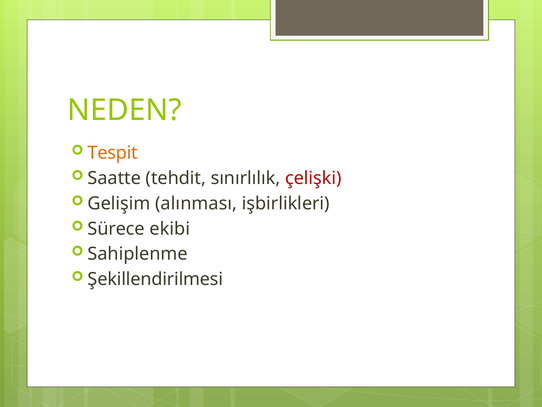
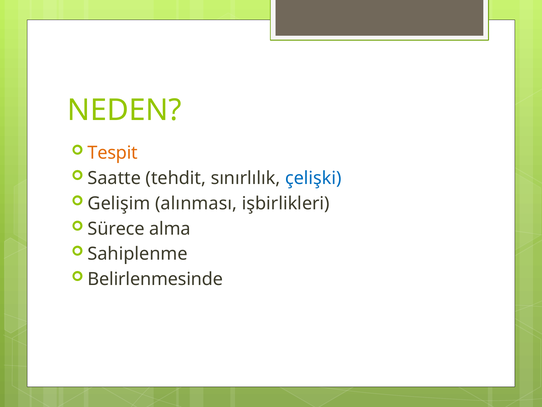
çelişki colour: red -> blue (313, 178)
ekibi: ekibi -> alma (170, 228)
Şekillendirilmesi: Şekillendirilmesi -> Belirlenmesinde (155, 279)
